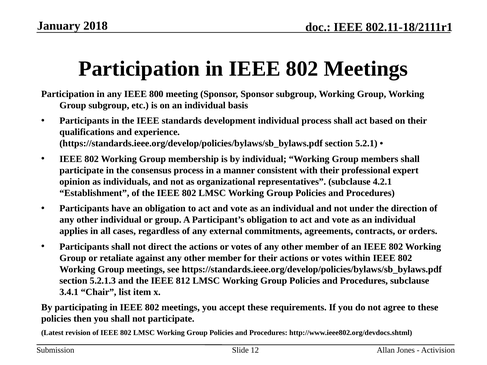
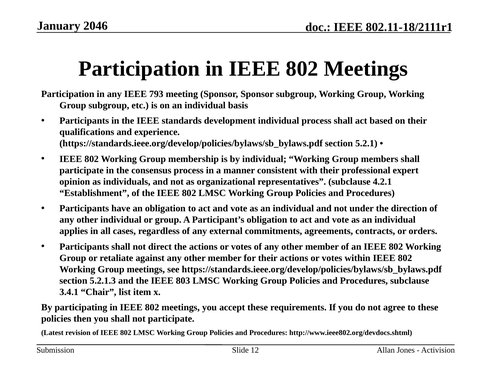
2018: 2018 -> 2046 (96, 26)
800: 800 -> 793 (156, 94)
812: 812 -> 803 (183, 281)
